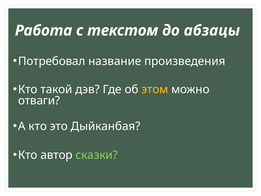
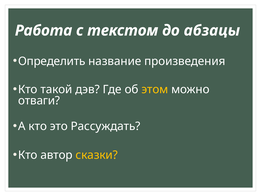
Потребовал: Потребовал -> Определить (52, 61)
Дыйканбая: Дыйканбая -> Рассуждать (106, 126)
сказки colour: light green -> yellow (97, 155)
